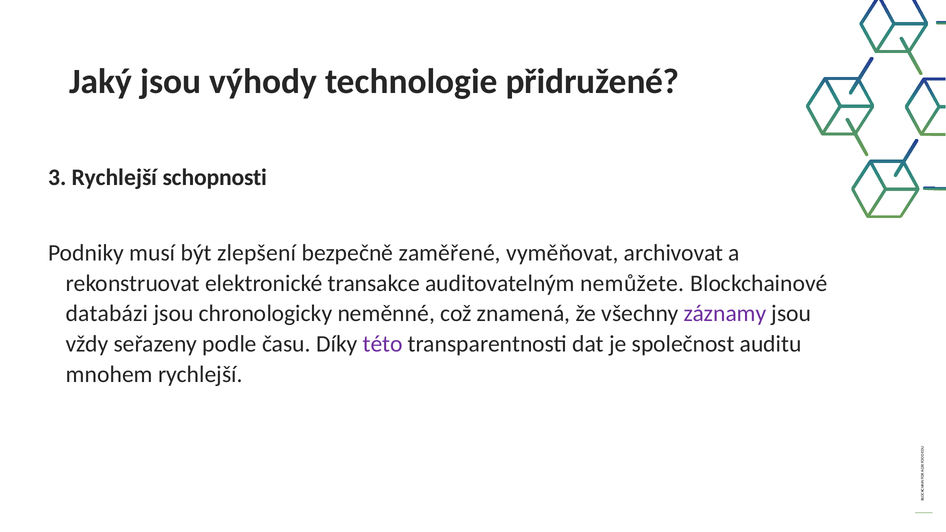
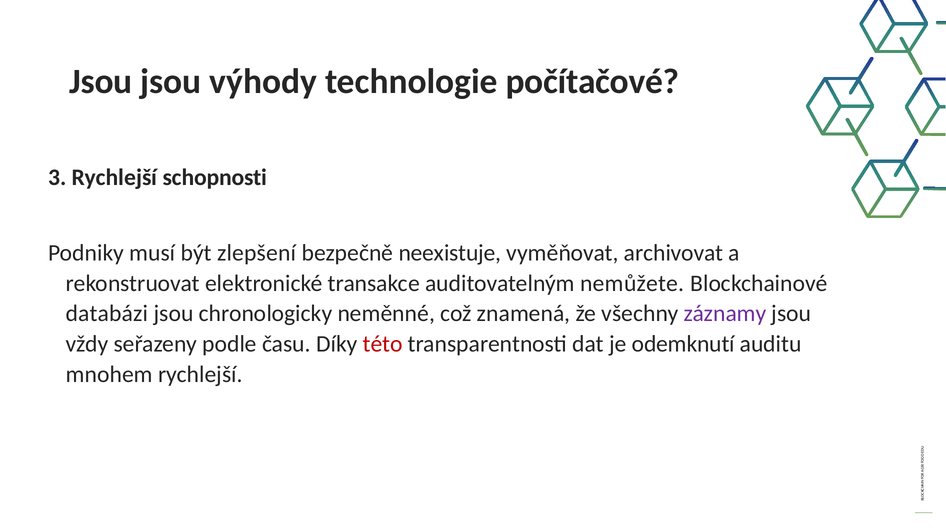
Jaký: Jaký -> Jsou (101, 82)
přidružené: přidružené -> počítačové (593, 82)
zaměřené: zaměřené -> neexistuje (450, 253)
této colour: purple -> red (383, 344)
společnost: společnost -> odemknutí (683, 344)
